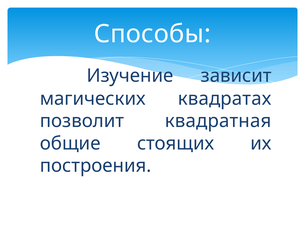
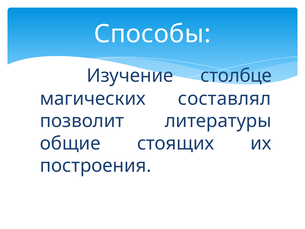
зависит: зависит -> столбце (236, 76)
квадратах: квадратах -> составлял (225, 99)
квадратная: квадратная -> литературы (218, 121)
